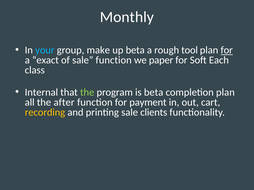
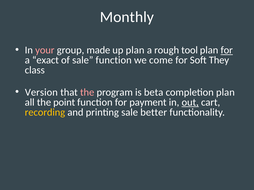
your colour: light blue -> pink (45, 50)
make: make -> made (98, 50)
up beta: beta -> plan (135, 50)
paper: paper -> come (161, 60)
Each: Each -> They (219, 60)
Internal: Internal -> Version (41, 92)
the colour: light green -> pink (87, 92)
after: after -> point (64, 102)
out underline: none -> present (190, 102)
clients: clients -> better (154, 113)
